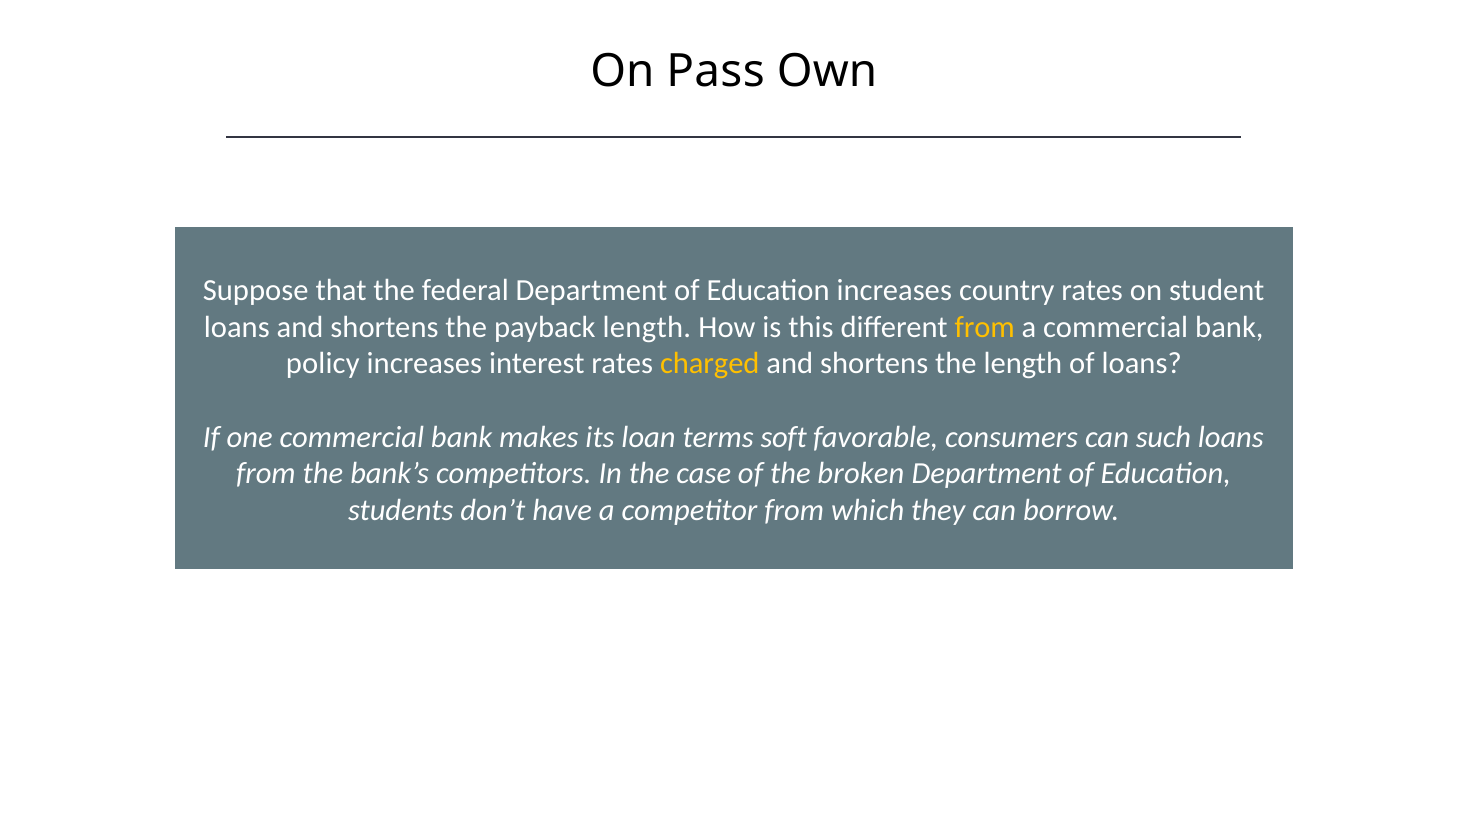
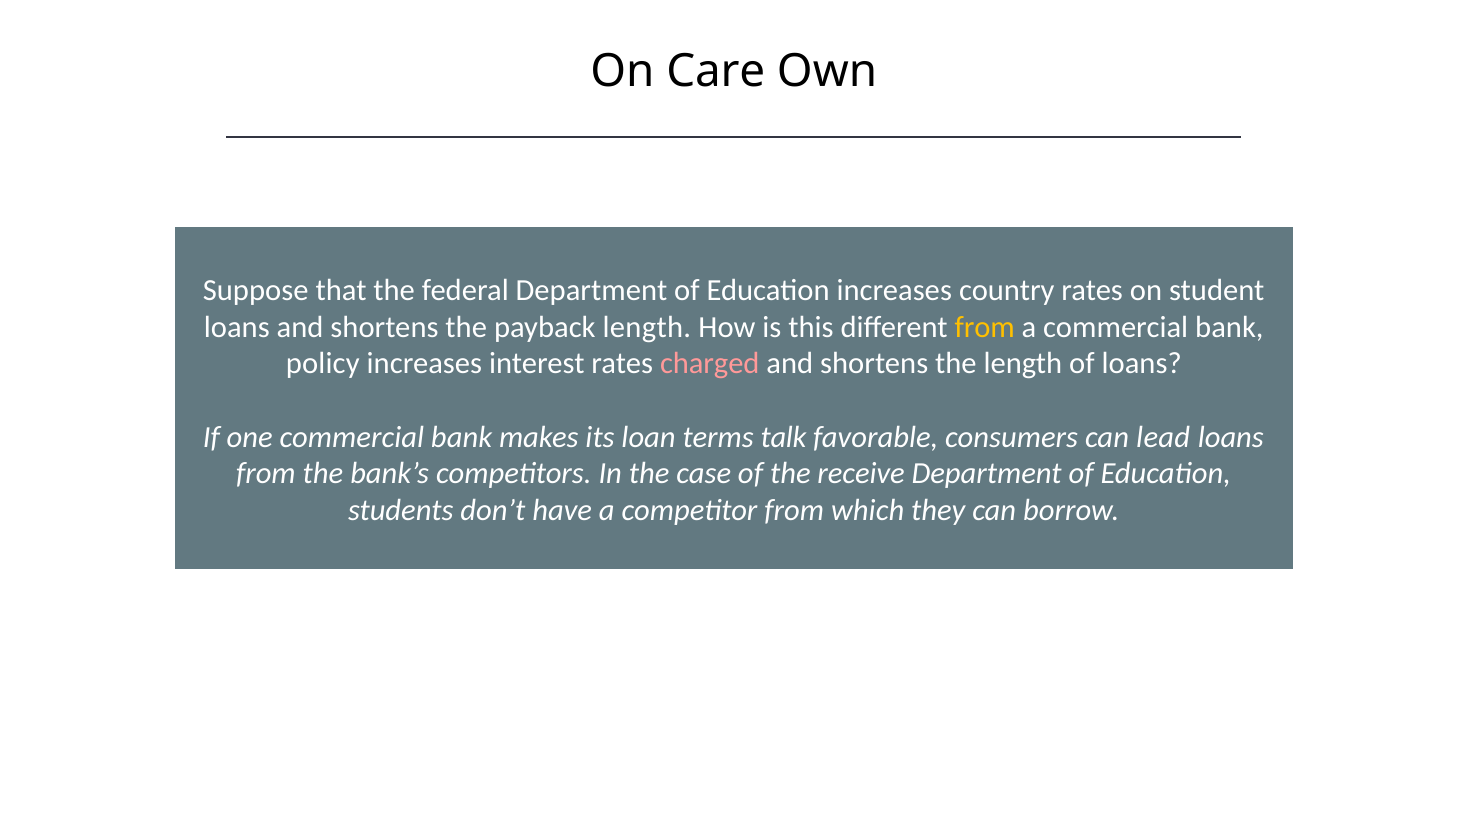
Pass: Pass -> Care (716, 71)
charged colour: yellow -> pink (710, 364)
soft: soft -> talk (784, 437)
such: such -> lead (1163, 437)
broken: broken -> receive (861, 474)
